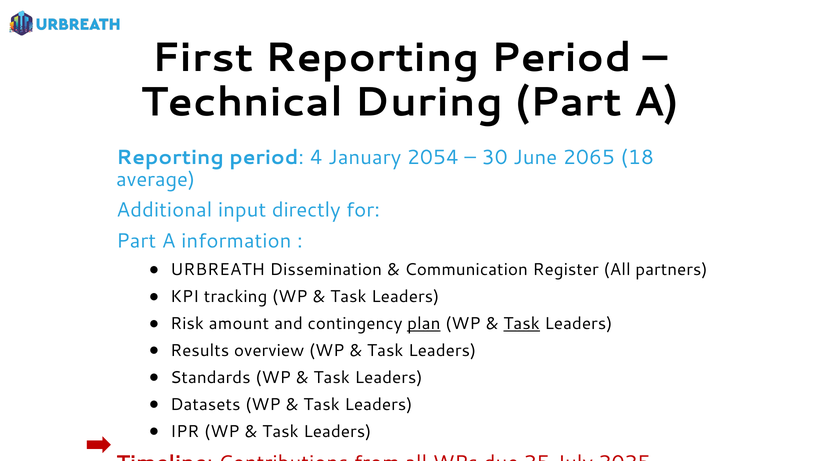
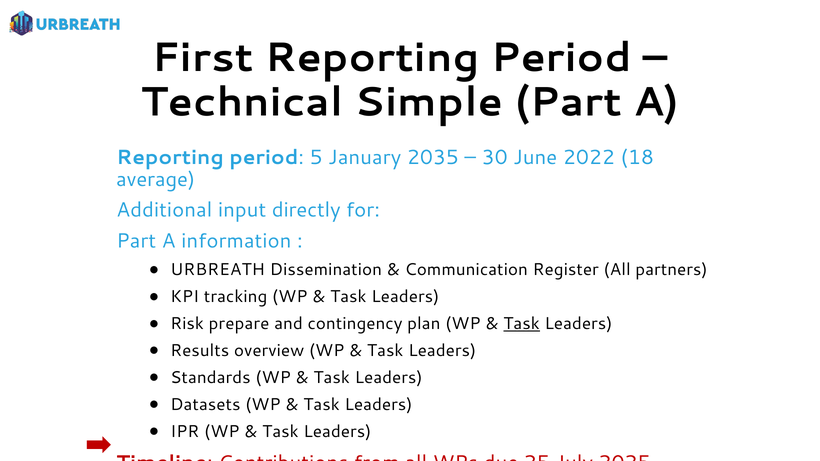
During: During -> Simple (429, 102)
4: 4 -> 5 (316, 157)
2054: 2054 -> 2035 (433, 157)
2065: 2065 -> 2022 (589, 157)
amount: amount -> prepare (239, 324)
plan underline: present -> none (424, 324)
